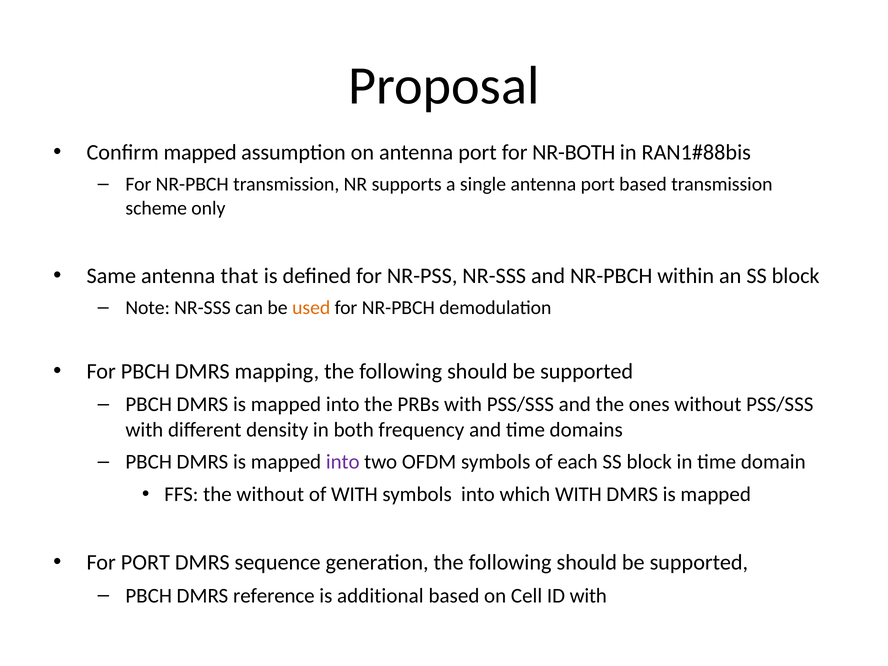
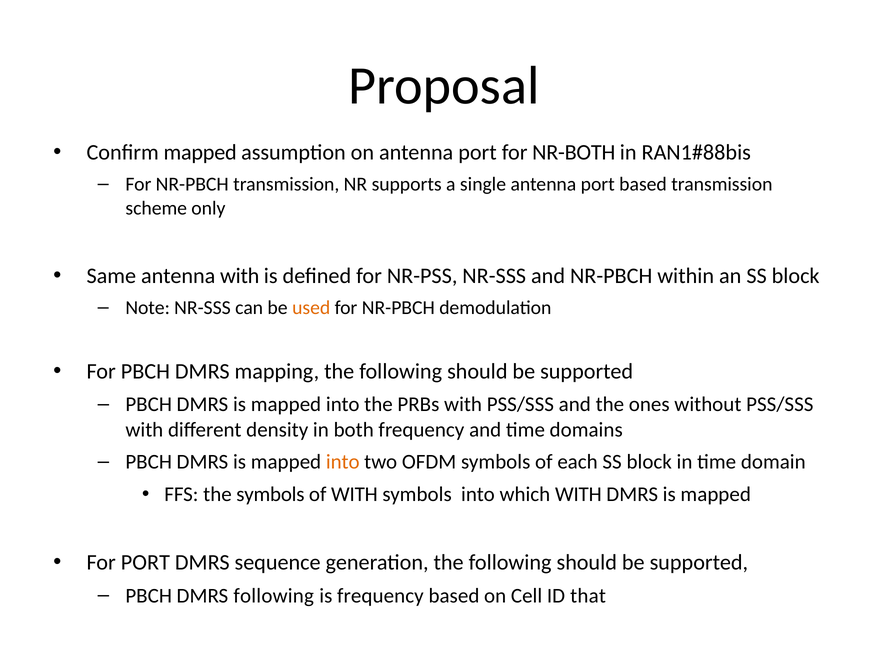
antenna that: that -> with (240, 276)
into colour: purple -> orange (343, 462)
the without: without -> symbols (270, 494)
DMRS reference: reference -> following (274, 596)
is additional: additional -> frequency (380, 596)
ID with: with -> that (588, 596)
